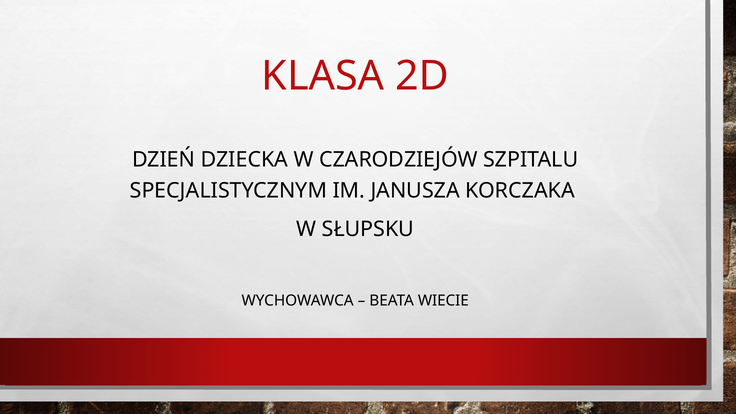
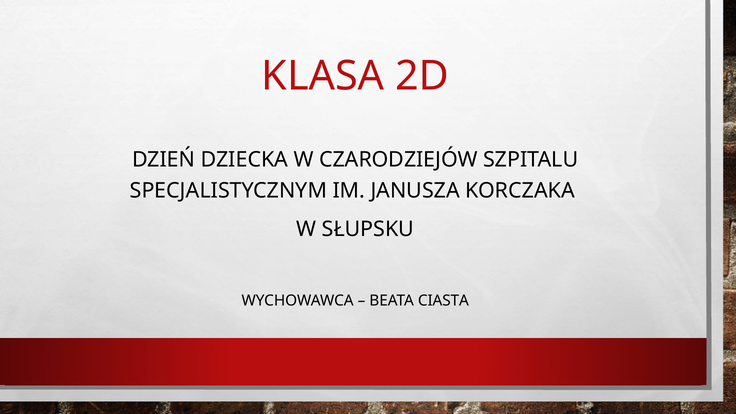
WIECIE: WIECIE -> CIASTA (443, 301)
